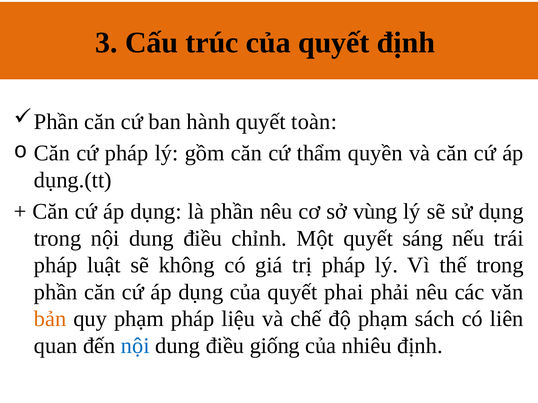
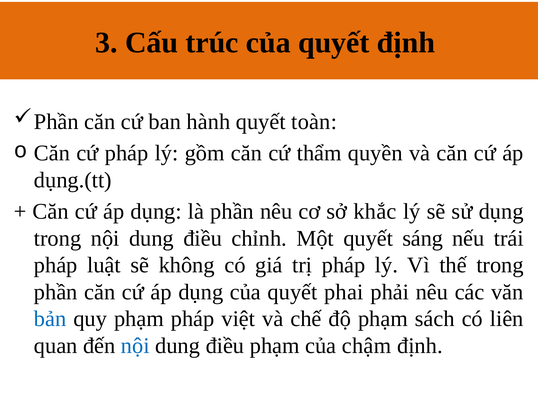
vùng: vùng -> khắc (375, 212)
bản colour: orange -> blue (50, 319)
liệu: liệu -> việt (238, 319)
điều giống: giống -> phạm (275, 346)
nhiêu: nhiêu -> chậm (367, 346)
